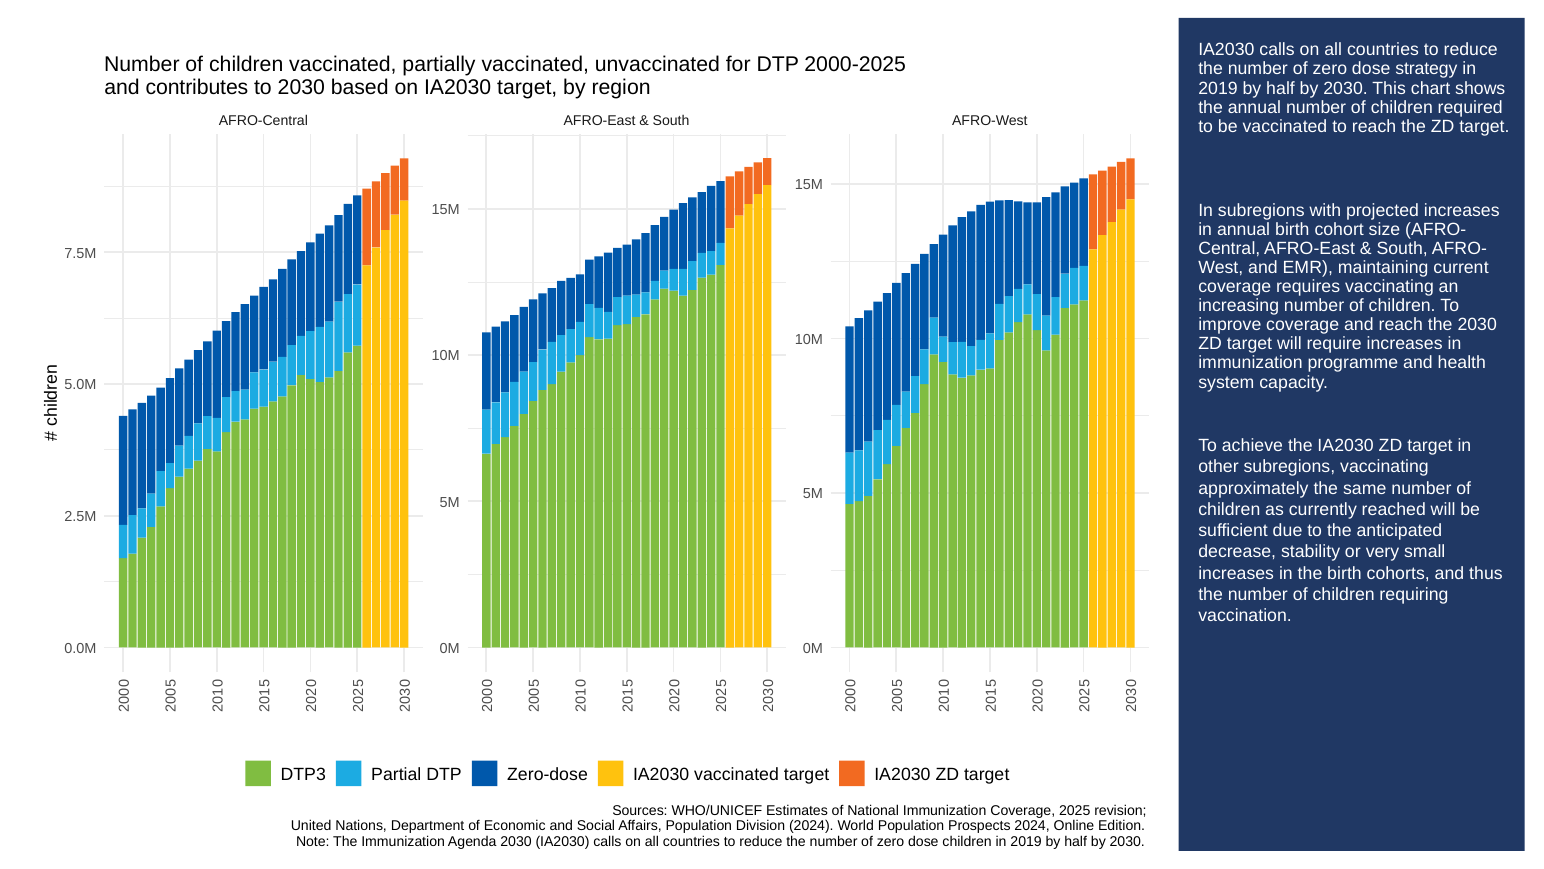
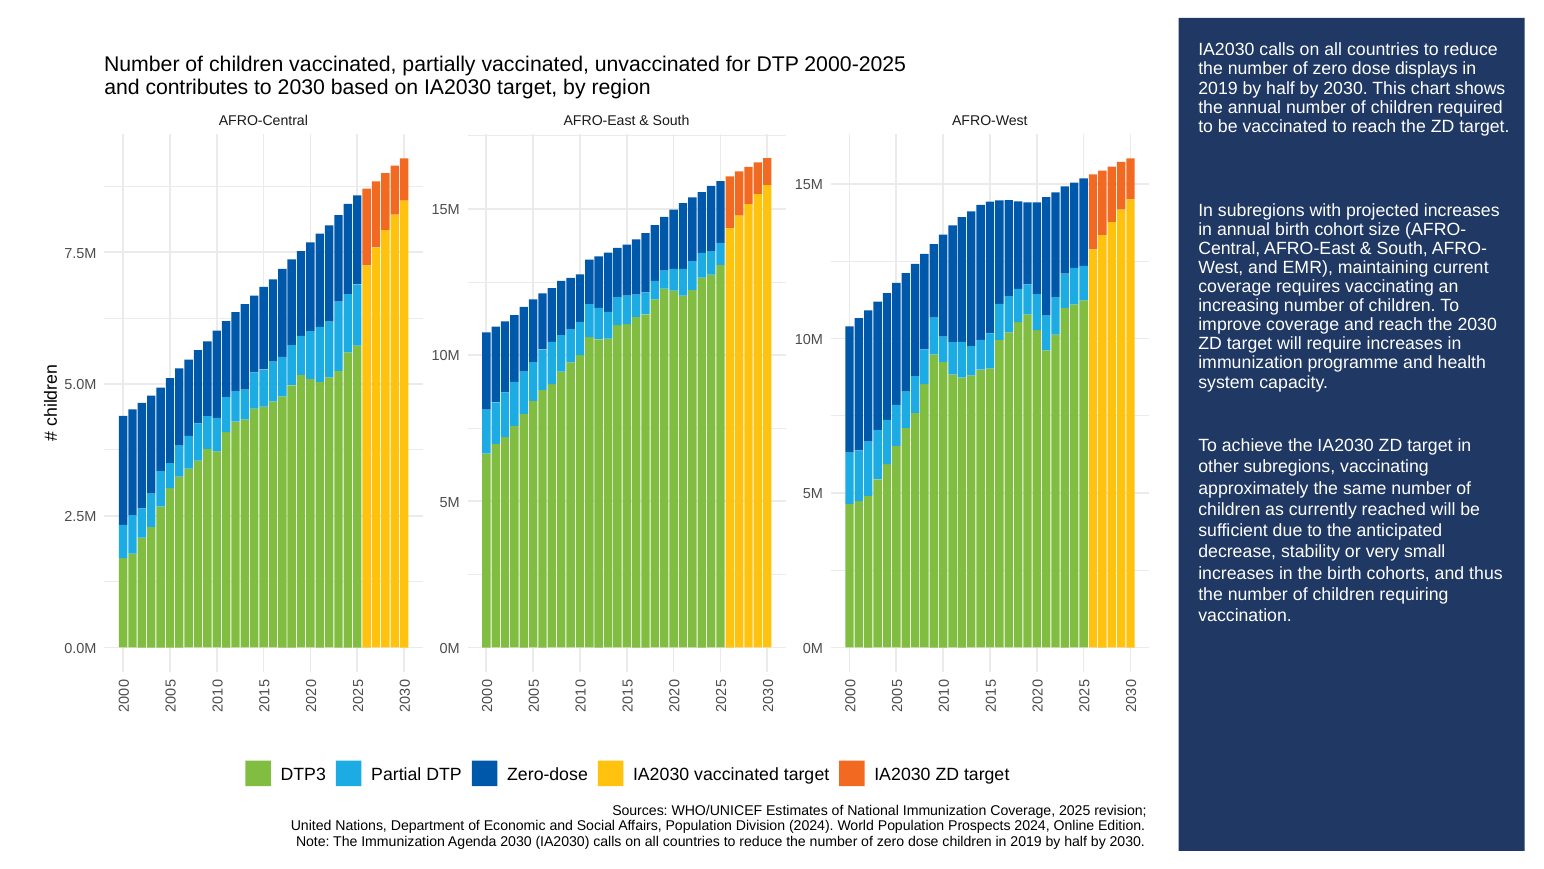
strategy: strategy -> displays (1426, 69)
